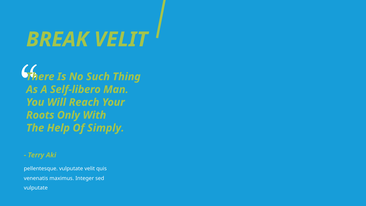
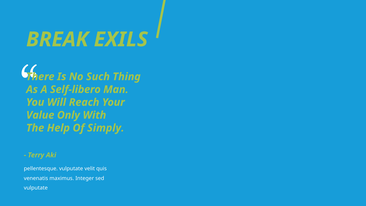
BREAK VELIT: VELIT -> EXILS (121, 39)
Roots: Roots -> Value (40, 115)
